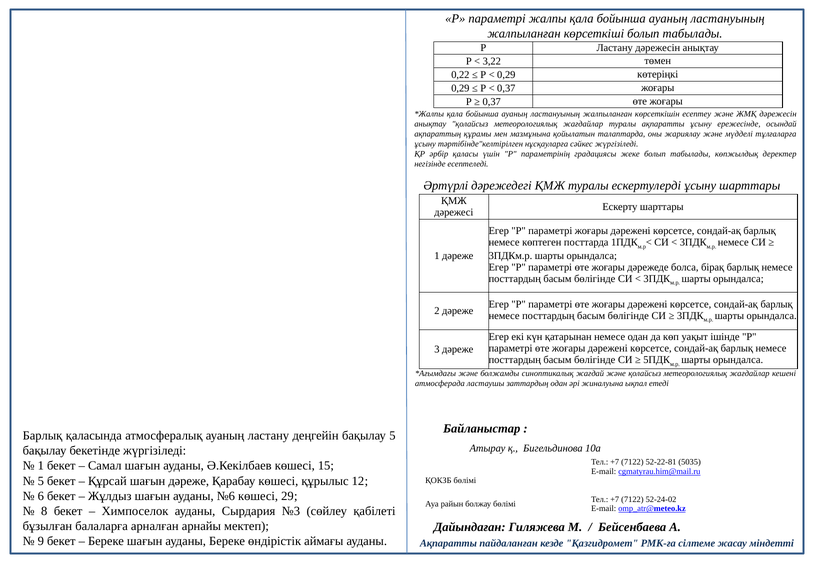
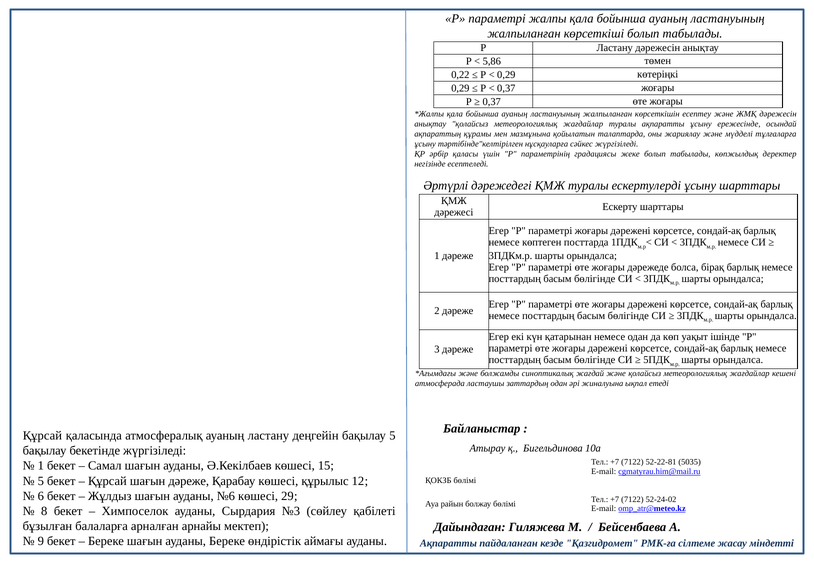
3,22: 3,22 -> 5,86 (492, 61)
Барлық: Барлық -> Құрсай (42, 436)
